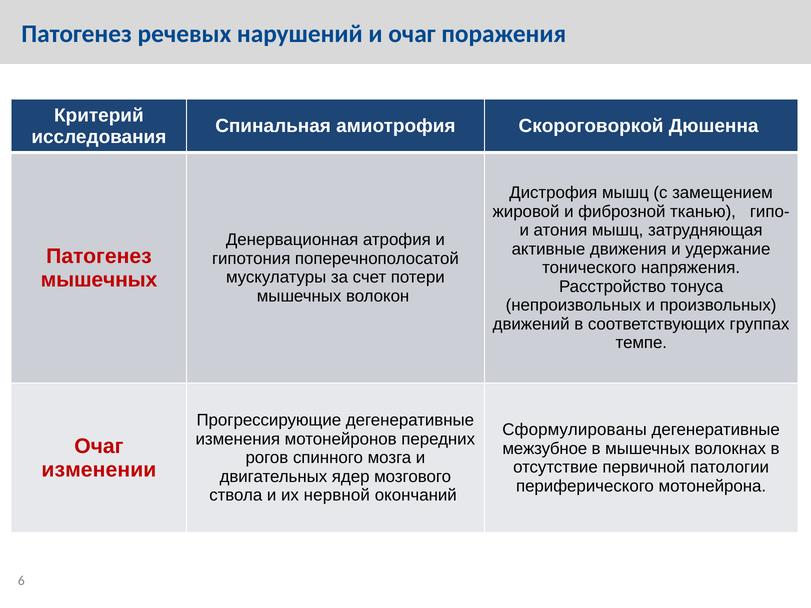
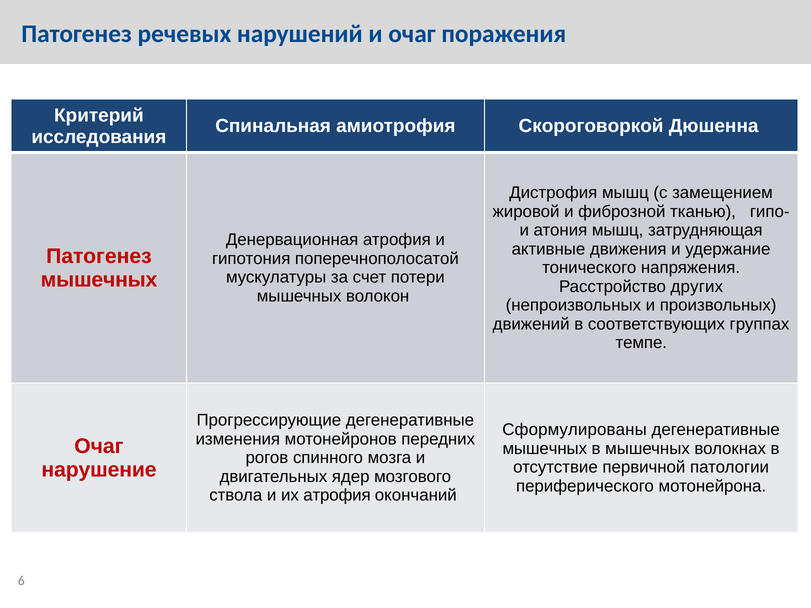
тонуса: тонуса -> других (697, 287)
межзубное: межзубное -> мышечных (545, 449)
изменении: изменении -> нарушение (99, 470)
их нервной: нервной -> атрофия (337, 496)
